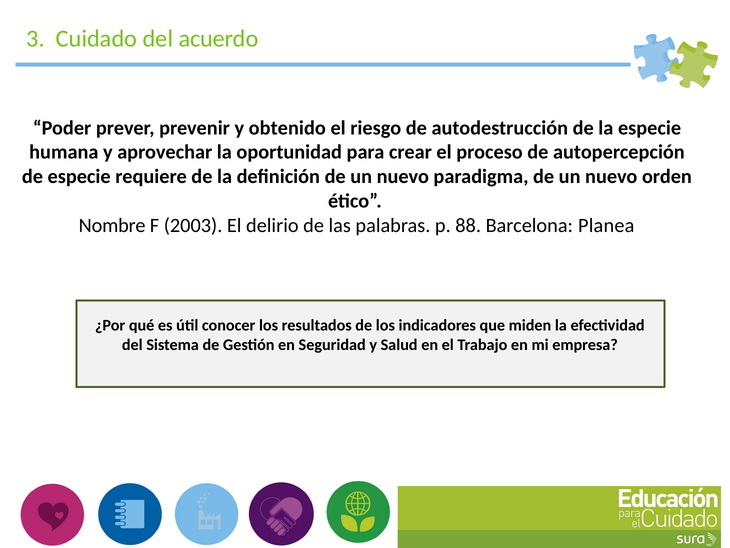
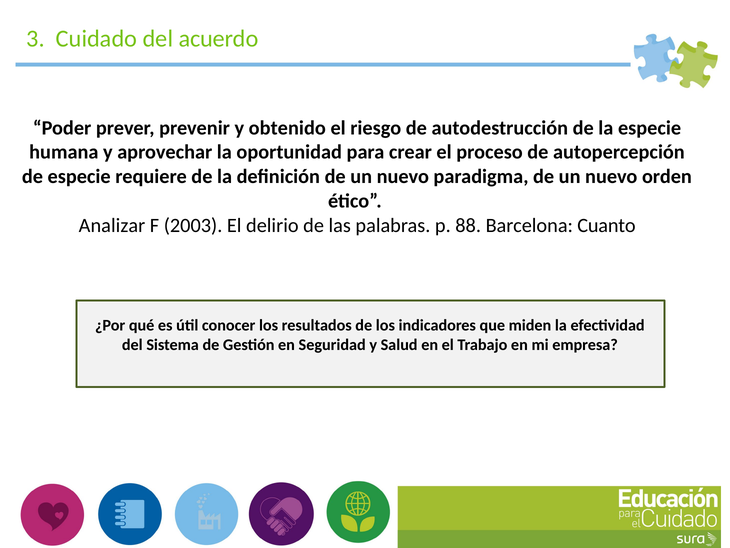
Nombre: Nombre -> Analizar (112, 225)
Planea: Planea -> Cuanto (606, 225)
